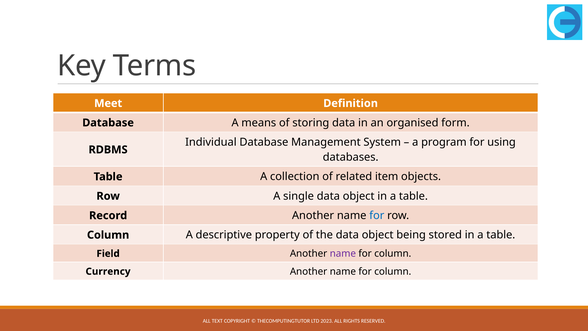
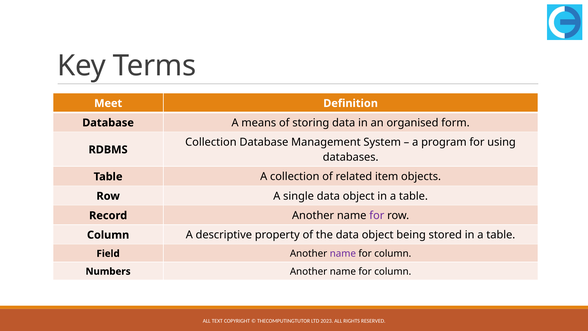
Individual: Individual -> Collection (211, 142)
for colour: blue -> purple (377, 215)
Currency: Currency -> Numbers (108, 271)
